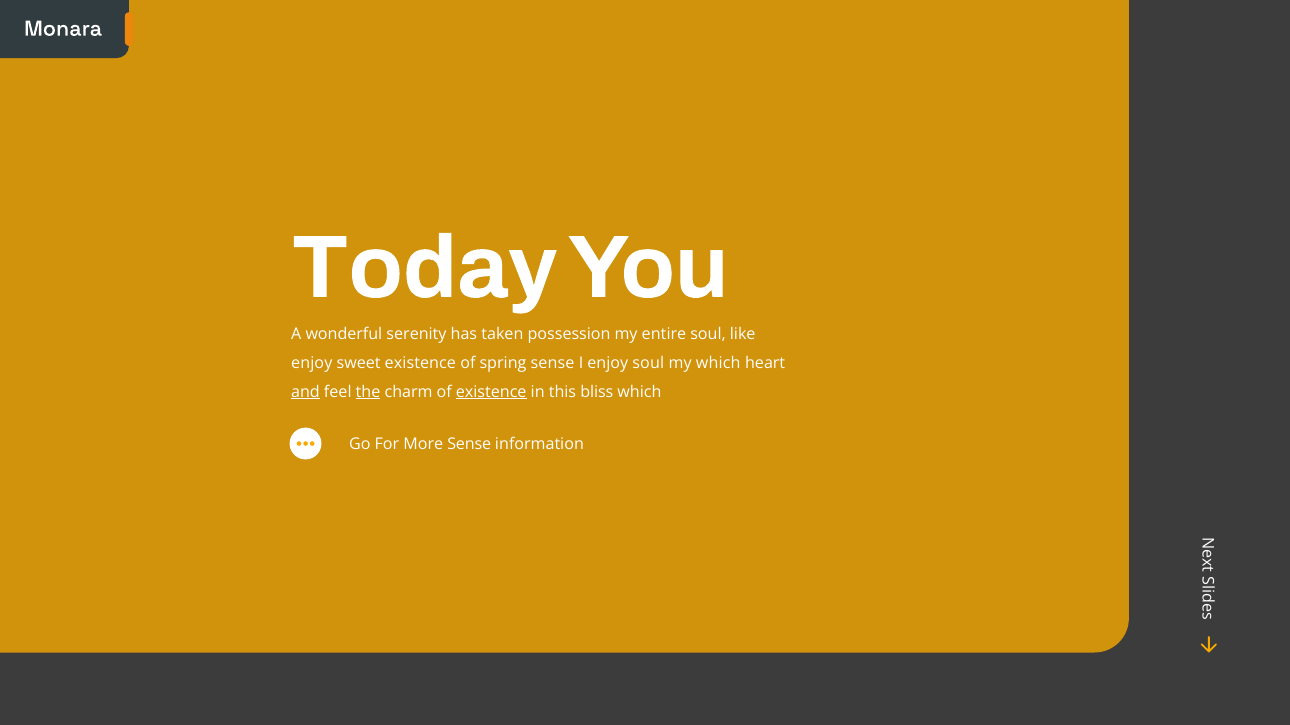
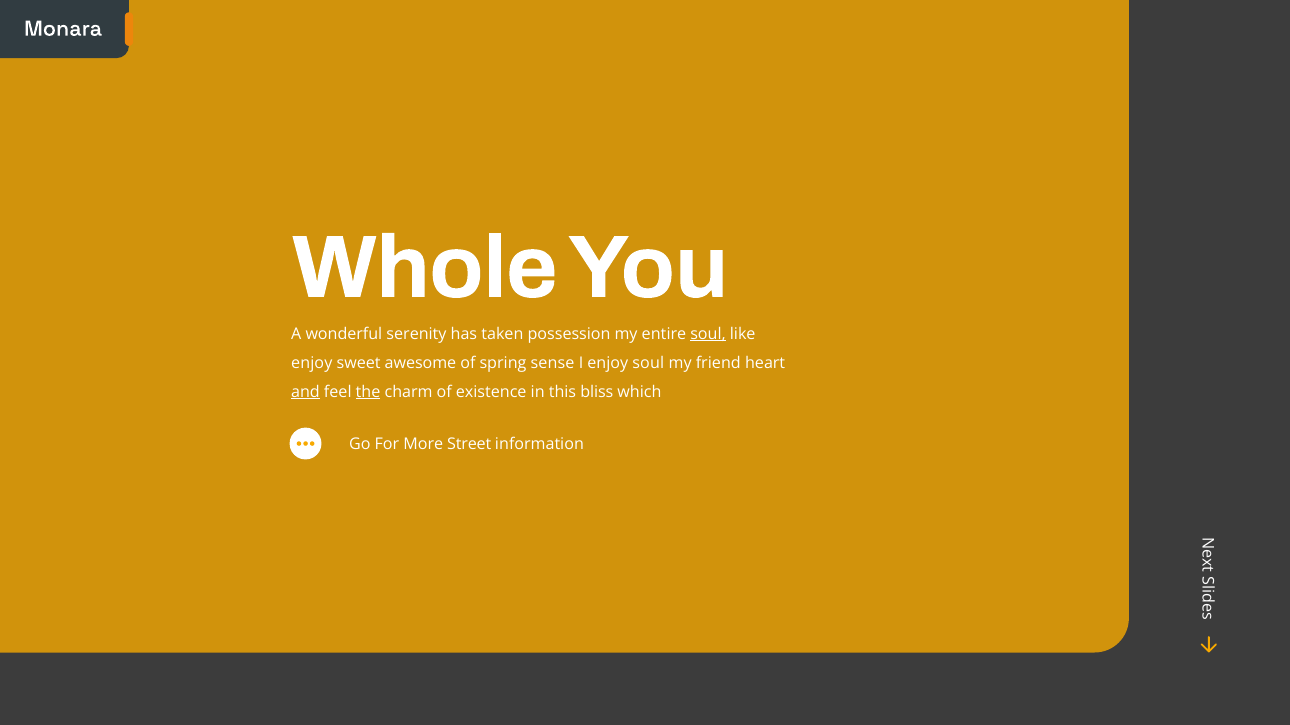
Today: Today -> Whole (425, 268)
soul underline: none -> present (708, 334)
sweet existence: existence -> awesome (420, 363)
my which: which -> friend (718, 363)
existence underline: present -> none (491, 392)
More Sense: Sense -> Street (469, 445)
